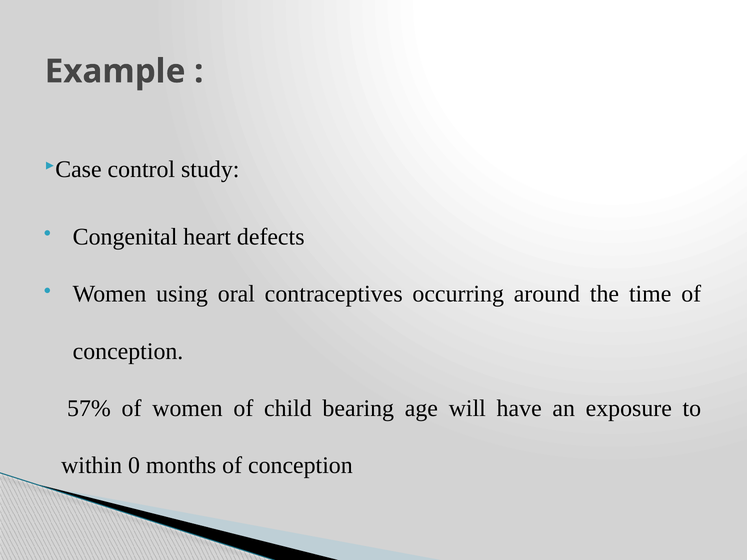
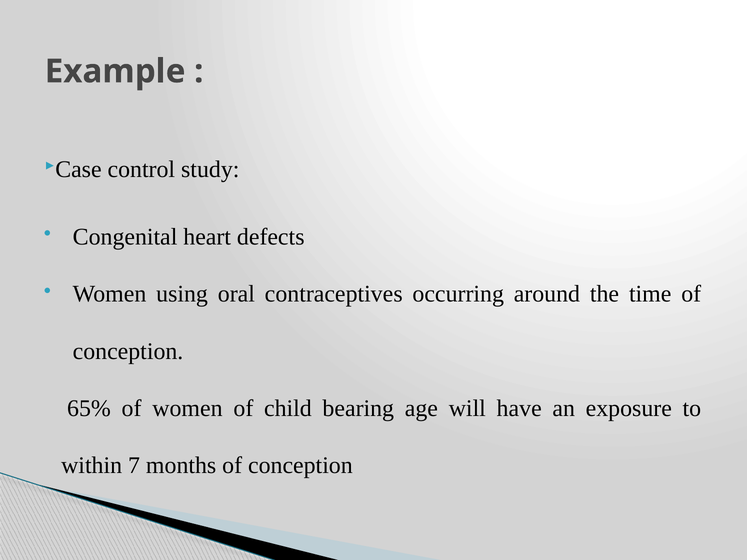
57%: 57% -> 65% (89, 409)
0: 0 -> 7 (134, 466)
